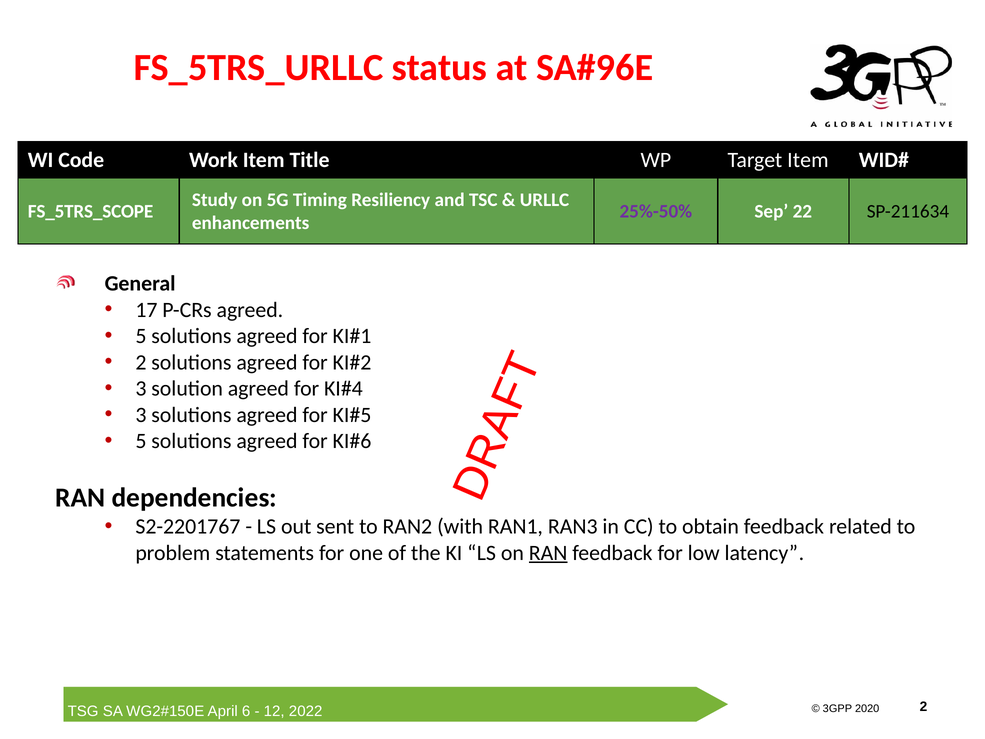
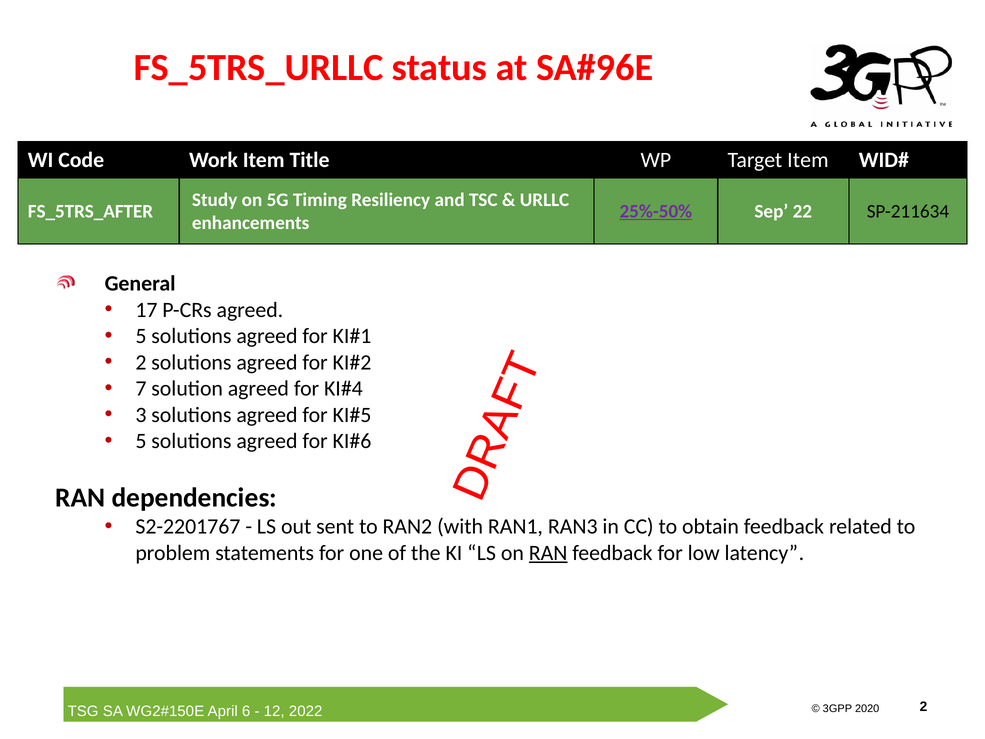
FS_5TRS_SCOPE: FS_5TRS_SCOPE -> FS_5TRS_AFTER (90, 211)
25%-50% underline: none -> present (656, 211)
3: 3 -> 7 (141, 389)
